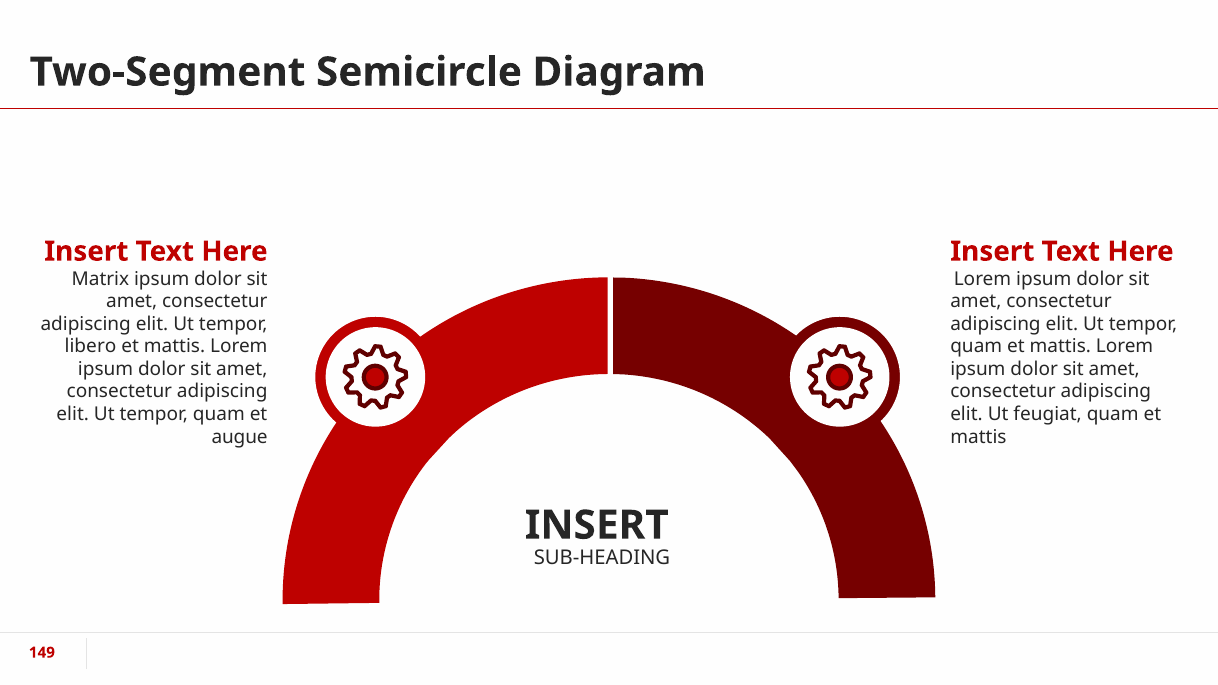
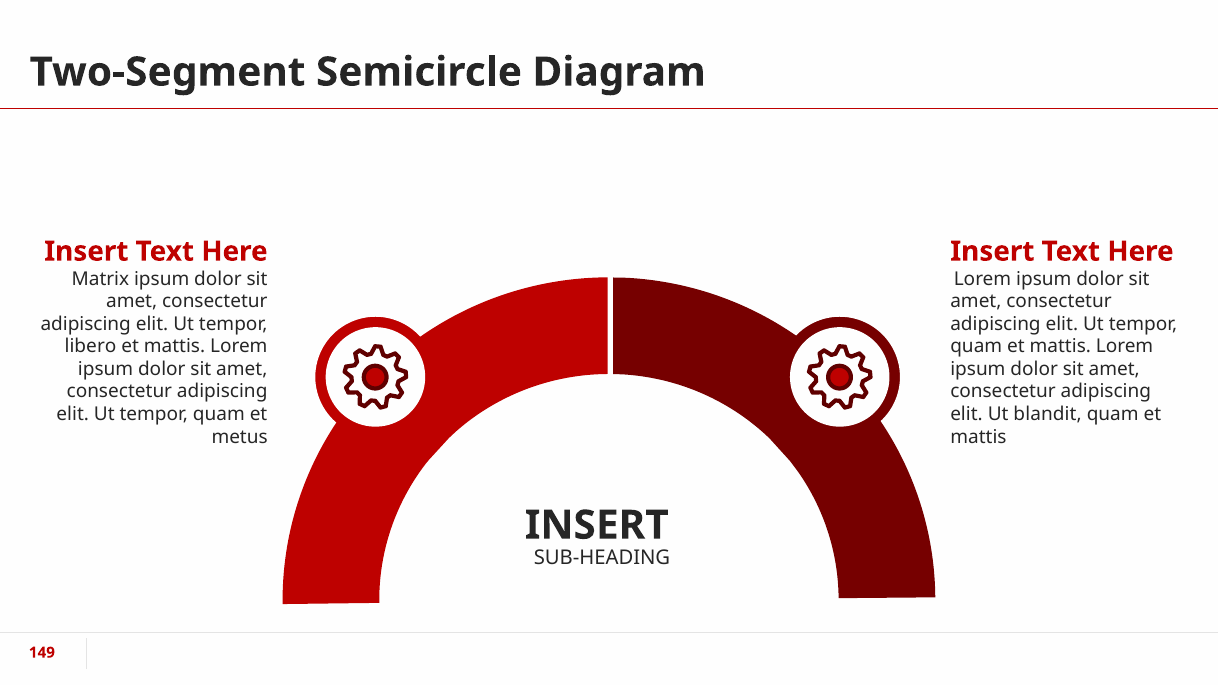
feugiat: feugiat -> blandit (1048, 414)
augue: augue -> metus (240, 437)
